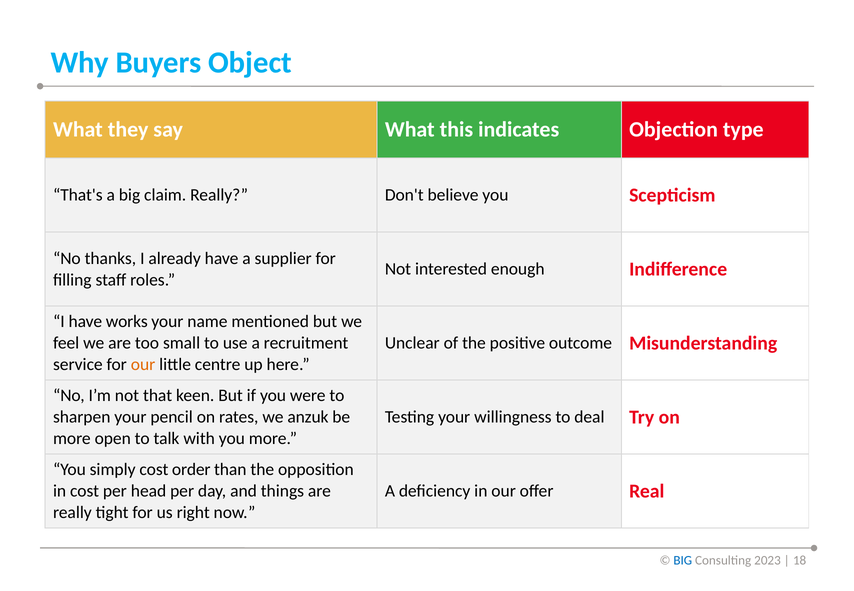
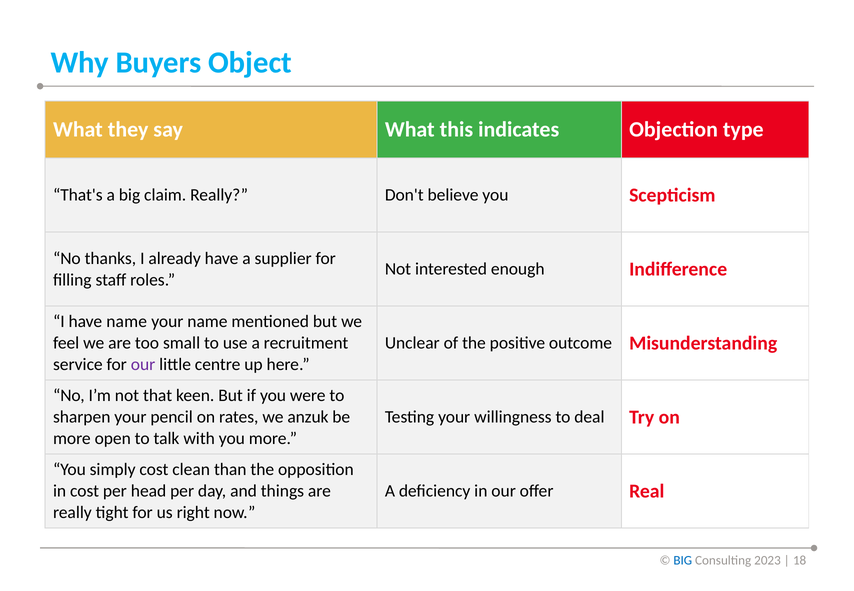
have works: works -> name (127, 322)
our colour: orange -> purple (143, 365)
order: order -> clean (191, 470)
